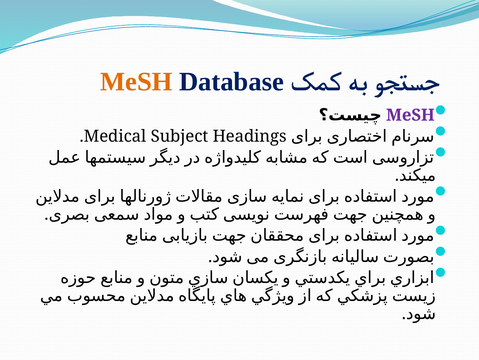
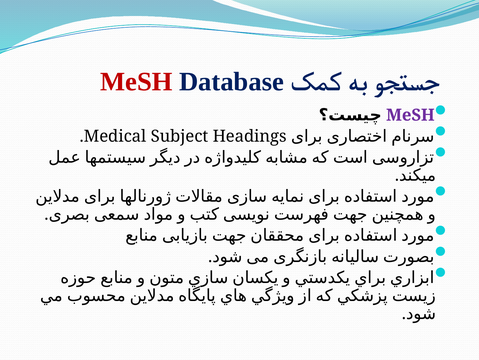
MeSH colour: orange -> red (136, 82)
